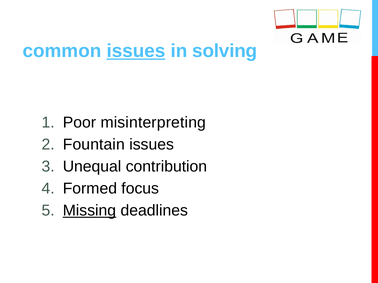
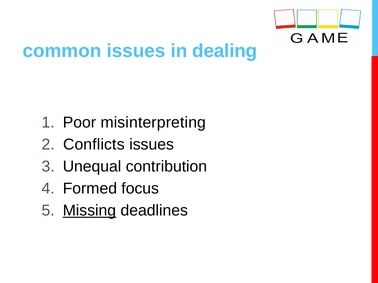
issues underline: present -> none (136, 51)
solving: solving -> dealing (225, 51)
Fountain: Fountain -> Conflicts (94, 145)
